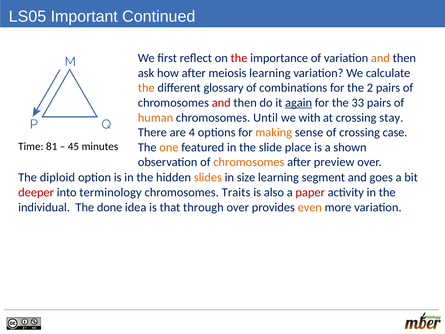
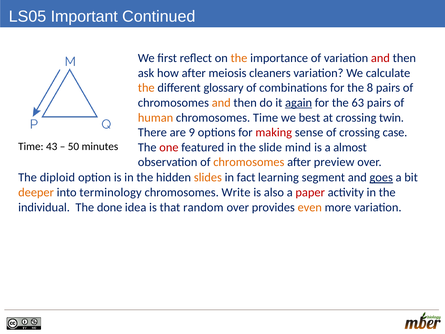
the colour: red -> orange (239, 58)
and colour: orange -> red (380, 58)
meiosis learning: learning -> cleaners (270, 73)
2: 2 -> 8 (370, 88)
and colour: red -> orange (221, 103)
33: 33 -> 63 (358, 103)
chromosomes Until: Until -> Time (266, 118)
with: with -> best (309, 118)
stay: stay -> twin (391, 118)
4: 4 -> 9 (192, 132)
making colour: orange -> red (274, 132)
81: 81 -> 43 (52, 146)
45: 45 -> 50 (73, 146)
one colour: orange -> red (169, 147)
place: place -> mind (298, 147)
shown: shown -> almost (350, 147)
size: size -> fact (246, 177)
goes underline: none -> present (381, 177)
deeper colour: red -> orange (36, 192)
Traits: Traits -> Write (236, 192)
through: through -> random (203, 207)
